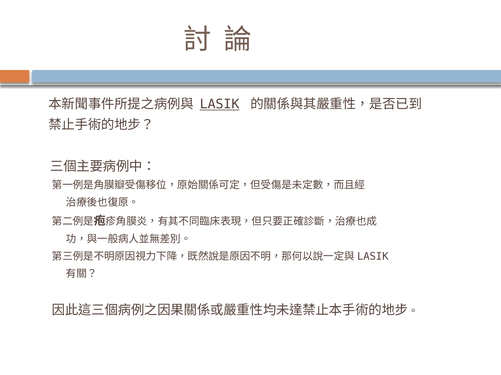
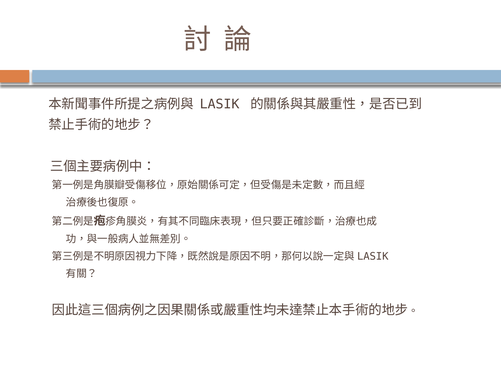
LASIK underline: present -> none (220, 104)
